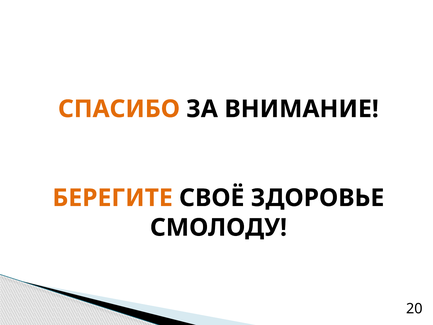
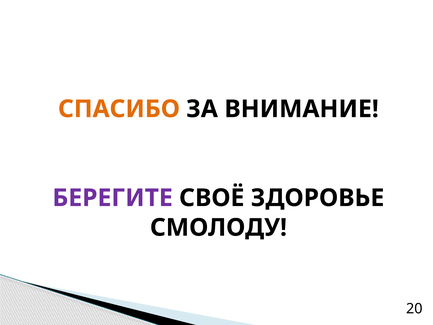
БЕРЕГИТЕ colour: orange -> purple (113, 198)
